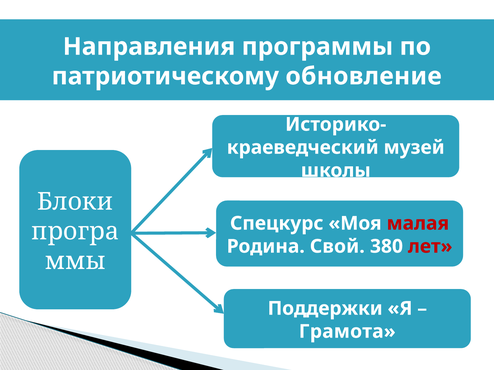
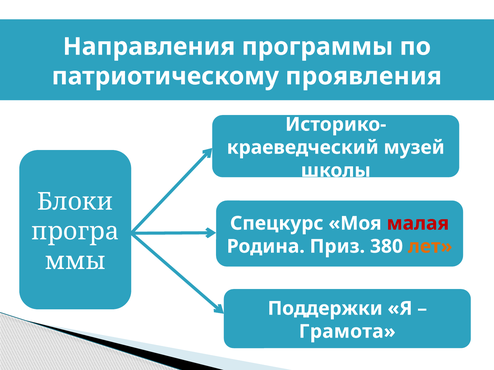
обновление: обновление -> проявления (364, 76)
Свой: Свой -> Приз (337, 247)
лет colour: red -> orange (430, 247)
